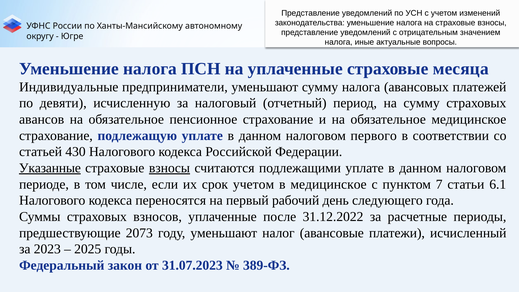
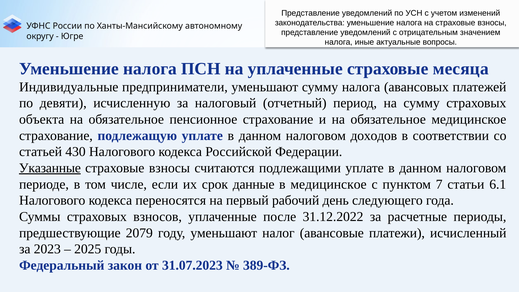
авансов: авансов -> объекта (42, 119)
первого: первого -> доходов (374, 136)
взносы underline: present -> none (169, 168)
срок учетом: учетом -> данные (254, 184)
2073: 2073 -> 2079 (139, 233)
